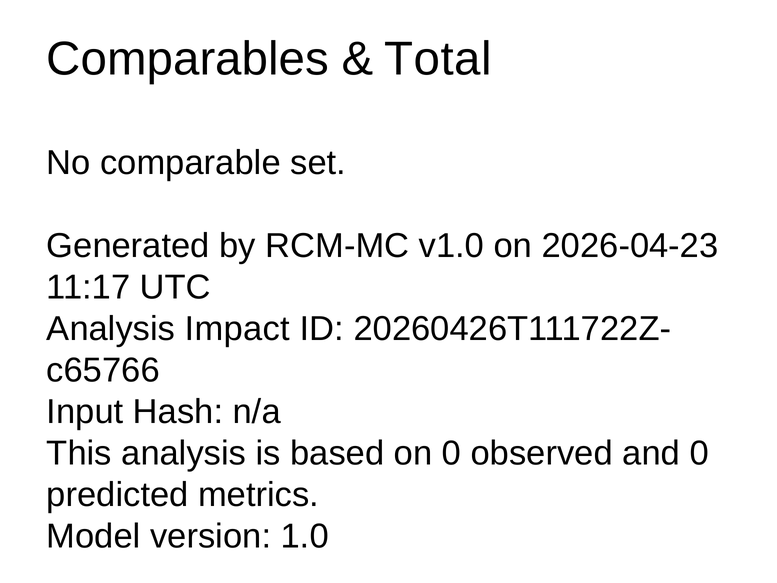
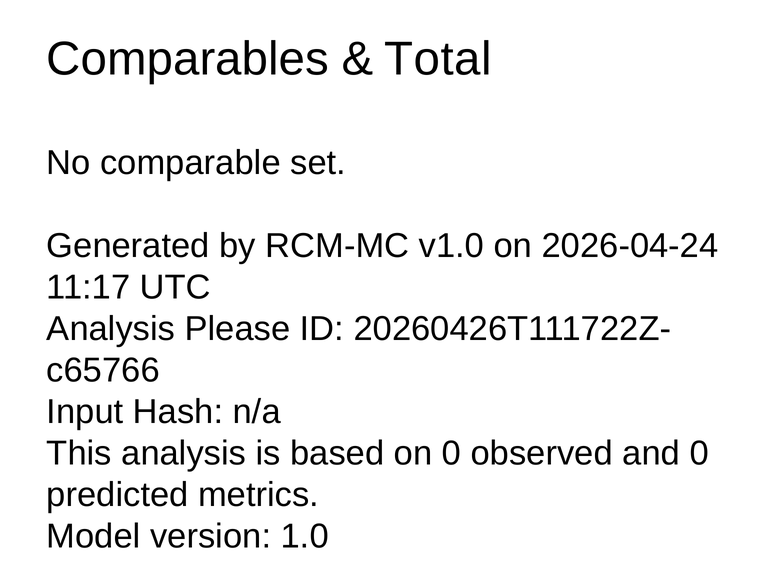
2026-04-23: 2026-04-23 -> 2026-04-24 (630, 246)
Impact: Impact -> Please (237, 329)
